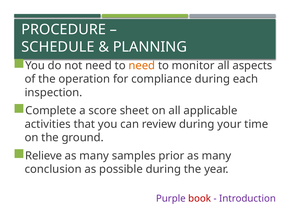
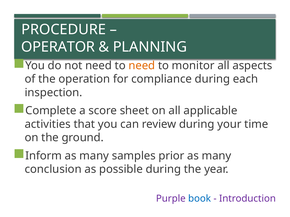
SCHEDULE: SCHEDULE -> OPERATOR (58, 47)
Relieve: Relieve -> Inform (44, 156)
book colour: red -> blue (200, 199)
